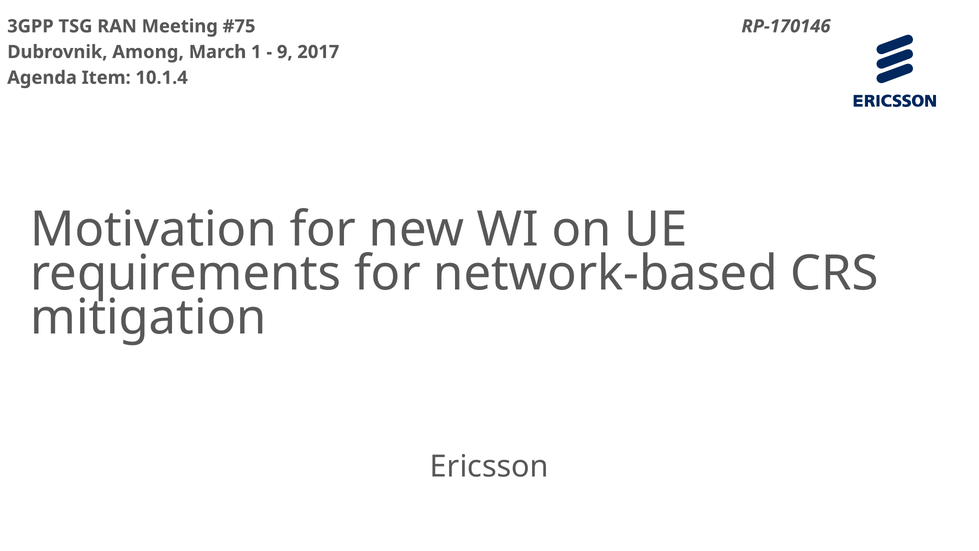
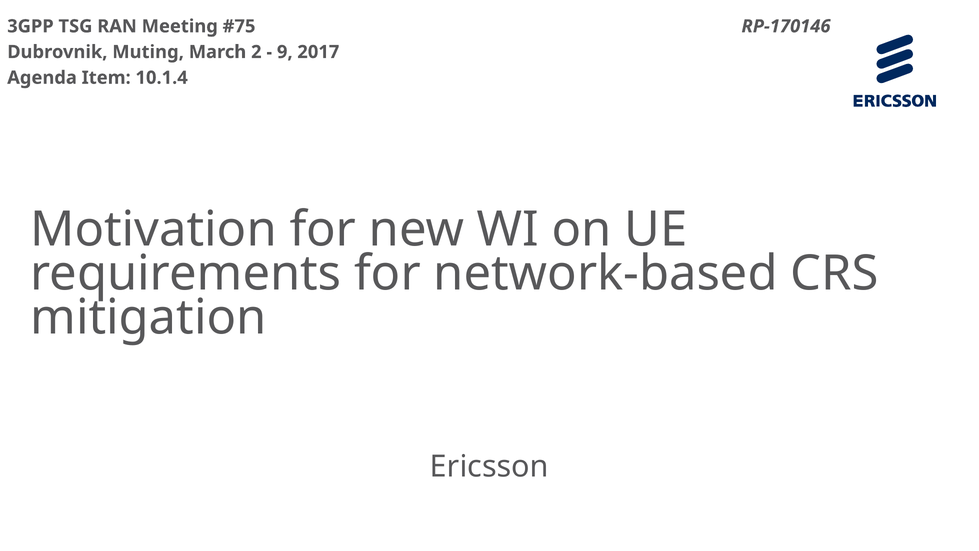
Among: Among -> Muting (148, 52)
1: 1 -> 2 (256, 52)
